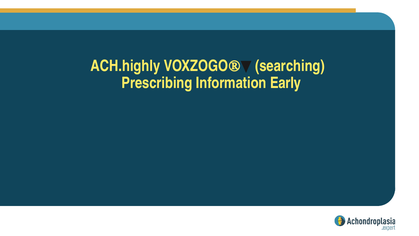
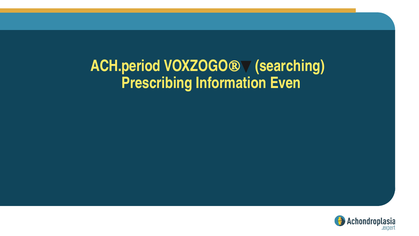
ACH.highly: ACH.highly -> ACH.period (125, 66)
Early: Early -> Even (285, 83)
